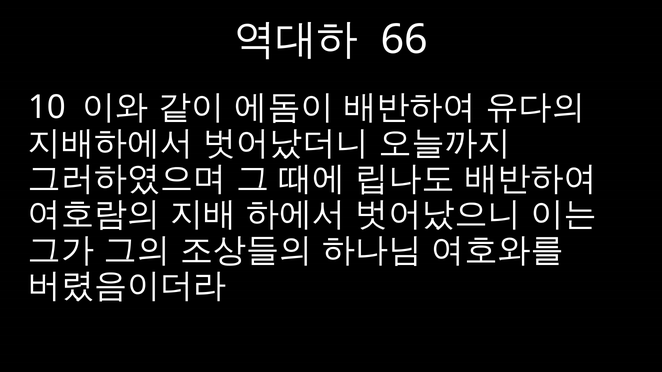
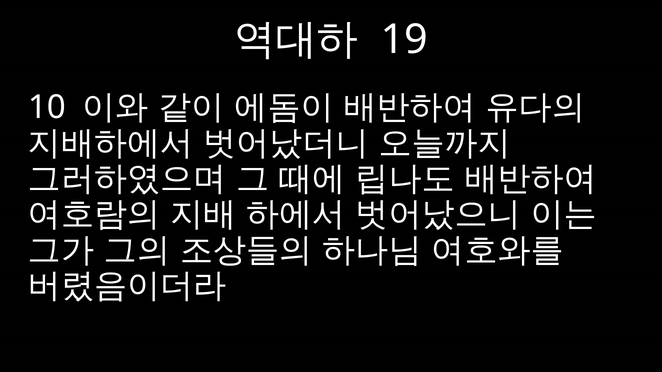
66: 66 -> 19 (404, 40)
